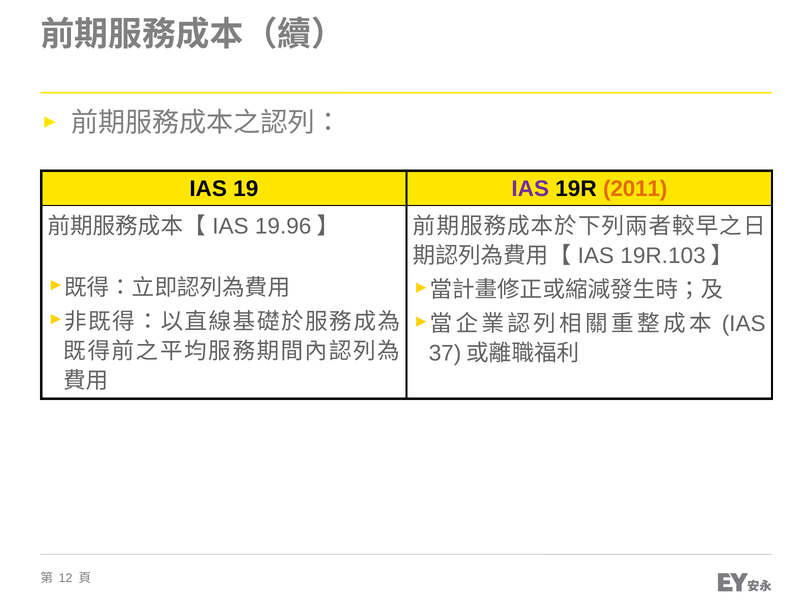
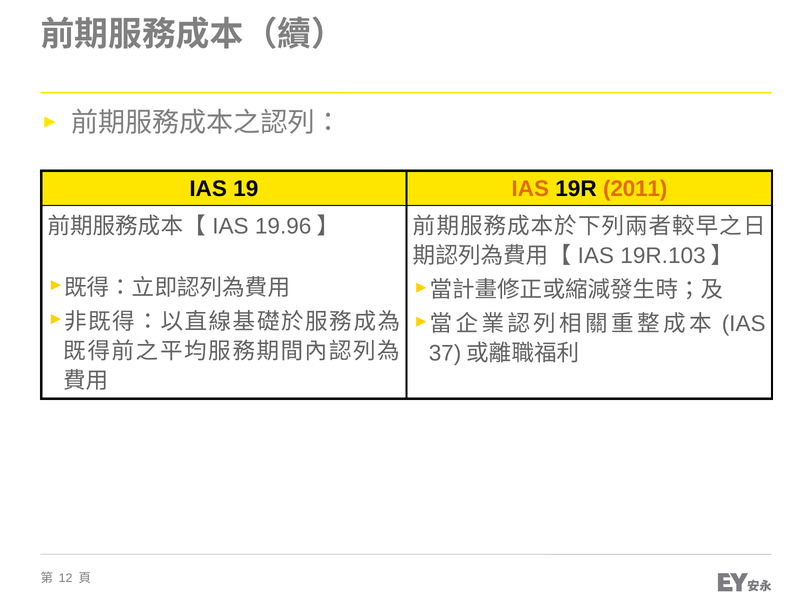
IAS colour: purple -> orange (530, 189)
